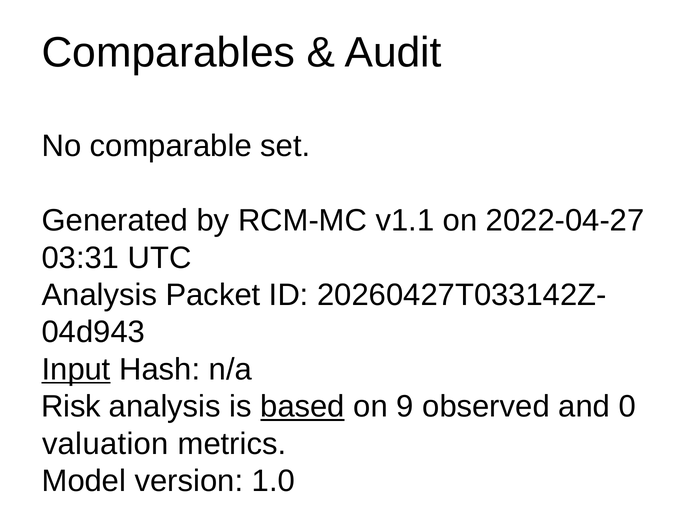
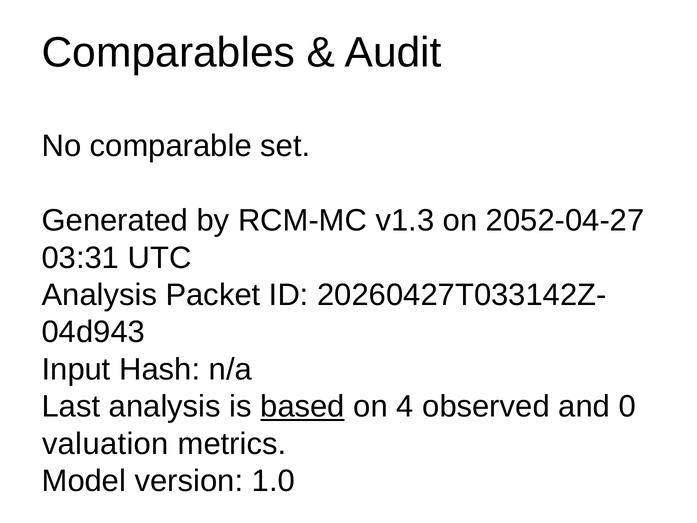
v1.1: v1.1 -> v1.3 (405, 221)
2022-04-27: 2022-04-27 -> 2052-04-27 (565, 221)
Input underline: present -> none (76, 369)
Risk: Risk -> Last (71, 406)
9: 9 -> 4 (405, 406)
